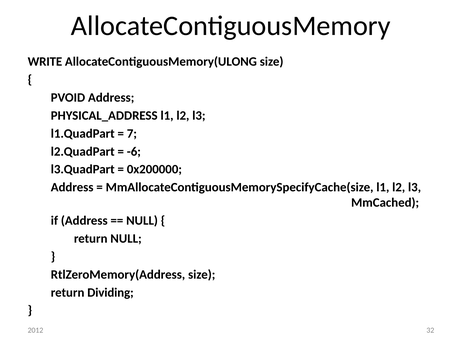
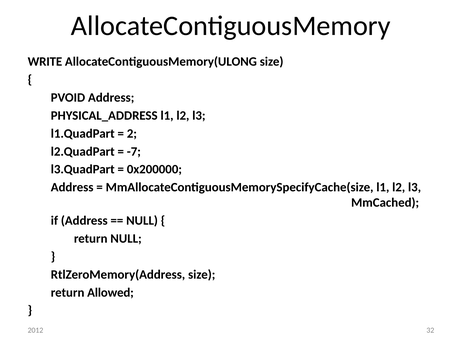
7: 7 -> 2 (132, 134)
-6: -6 -> -7 (134, 152)
Dividing: Dividing -> Allowed (110, 293)
